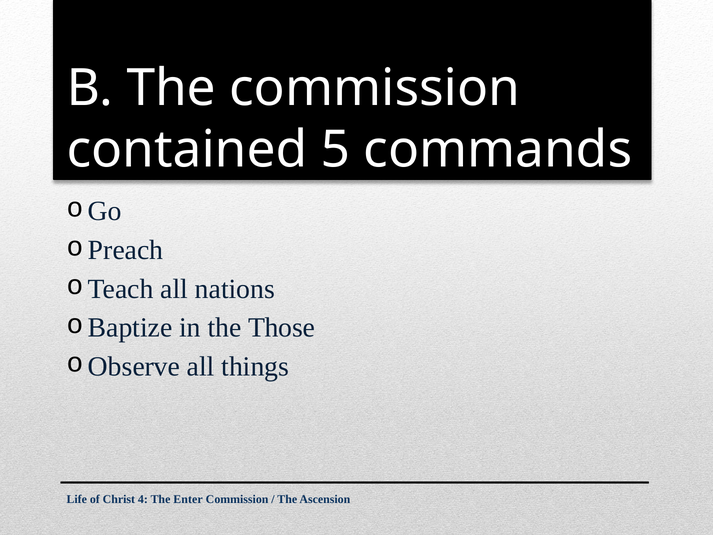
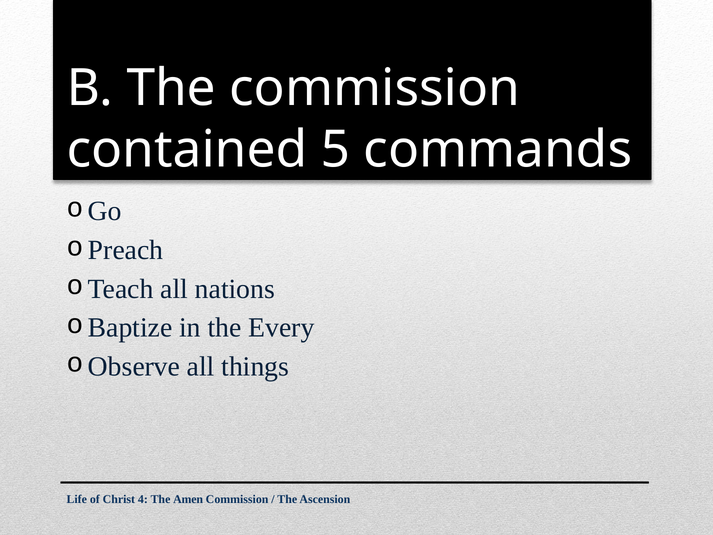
Those: Those -> Every (281, 328)
Enter: Enter -> Amen (188, 499)
